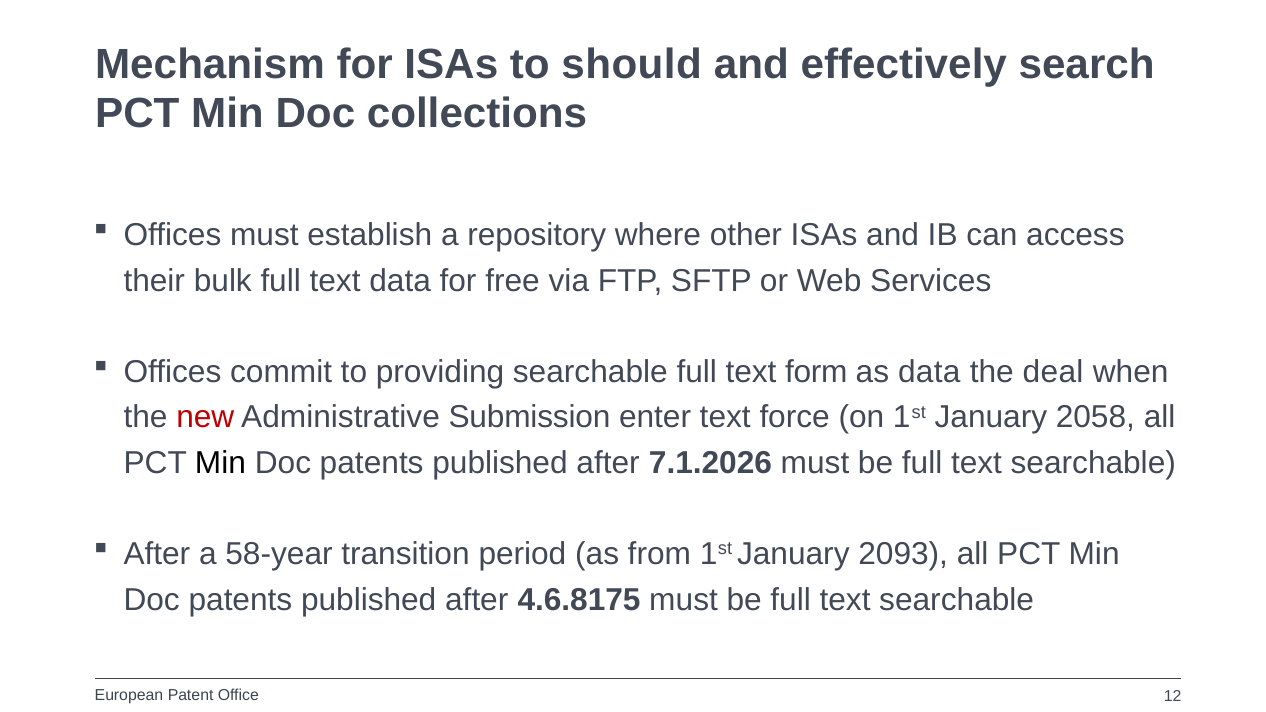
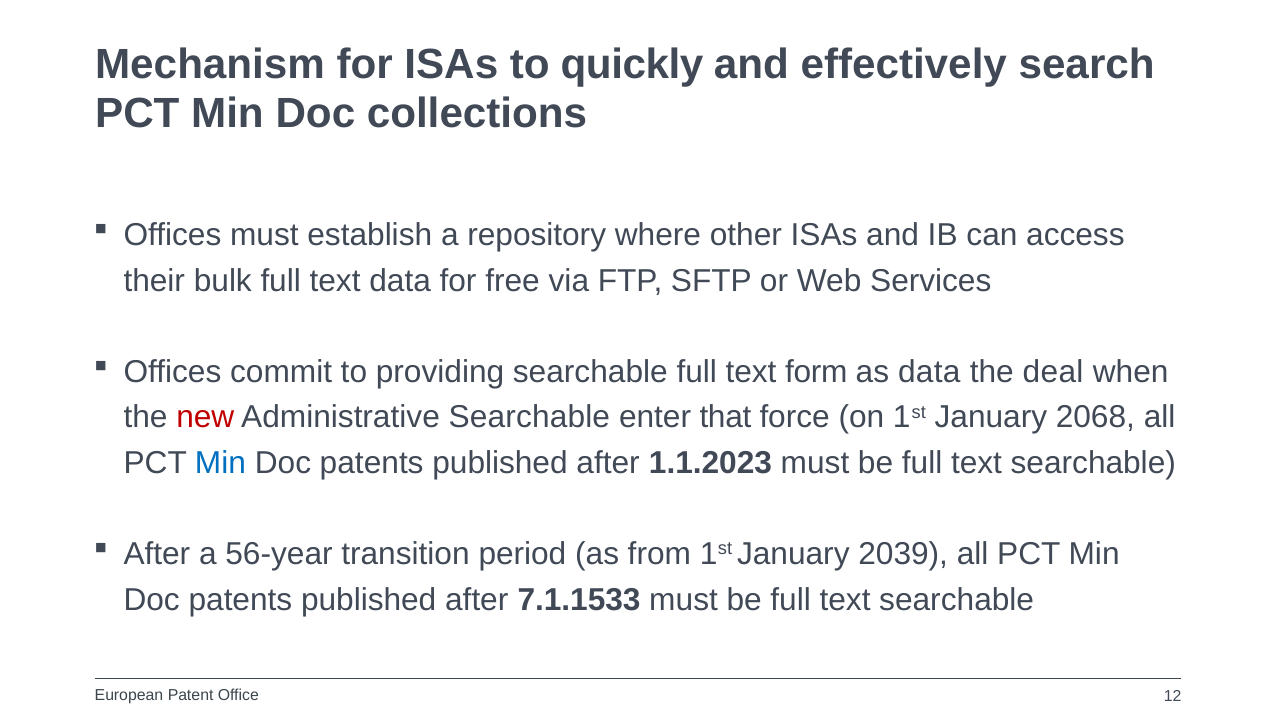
should: should -> quickly (632, 64)
Administrative Submission: Submission -> Searchable (529, 418)
enter text: text -> that (725, 418)
2058: 2058 -> 2068 (1095, 418)
Min colour: black -> blue (220, 463)
7.1.2026: 7.1.2026 -> 1.1.2023 (711, 463)
58-year: 58-year -> 56-year (279, 554)
2093: 2093 -> 2039 (903, 554)
4.6.8175: 4.6.8175 -> 7.1.1533 (579, 600)
